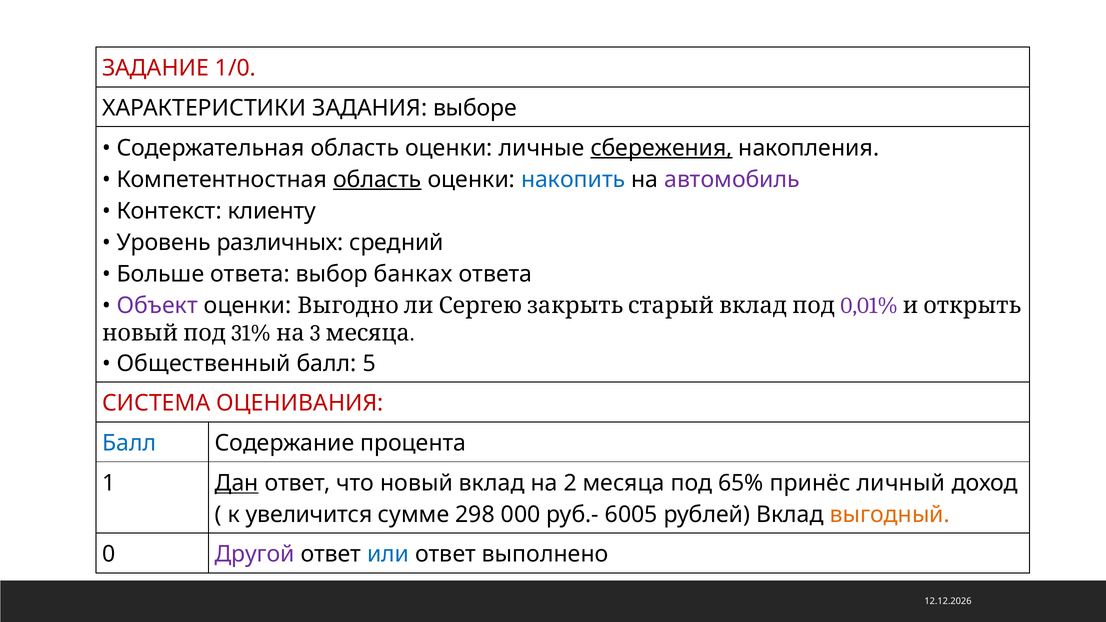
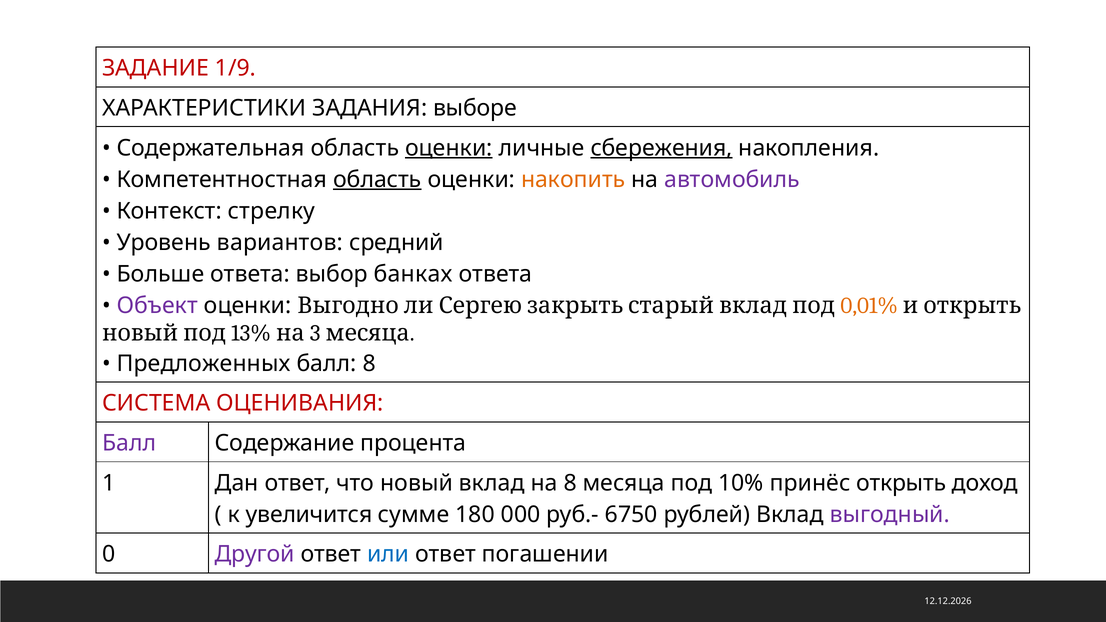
1/0: 1/0 -> 1/9 (236, 68)
оценки underline: none -> present (449, 148)
накопить colour: blue -> orange (573, 179)
клиенту: клиенту -> стрелку (272, 211)
различных: различных -> вариантов (280, 243)
0,01% colour: purple -> orange (869, 306)
31%: 31% -> 13% (251, 333)
Общественный: Общественный -> Предложенных (204, 364)
балл 5: 5 -> 8 (369, 364)
Балл colour: blue -> purple (129, 443)
Дан underline: present -> none (237, 483)
на 2: 2 -> 8 (570, 483)
65%: 65% -> 10% (741, 483)
личный: личный -> открыть (901, 483)
298: 298 -> 180 (475, 515)
6005: 6005 -> 6750 (631, 515)
выгодный colour: orange -> purple (890, 515)
выполнено: выполнено -> погашении (545, 554)
